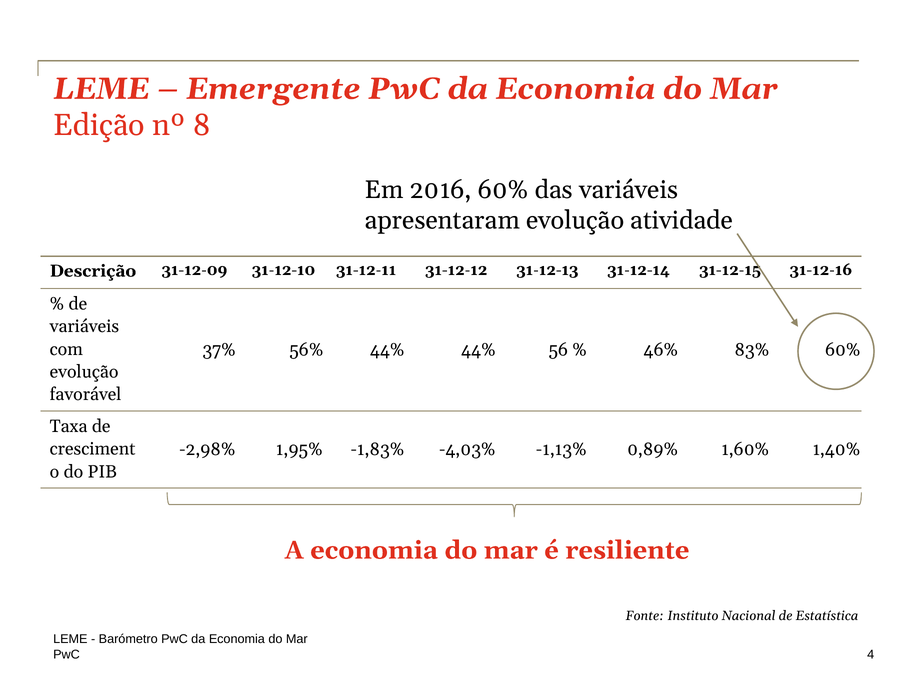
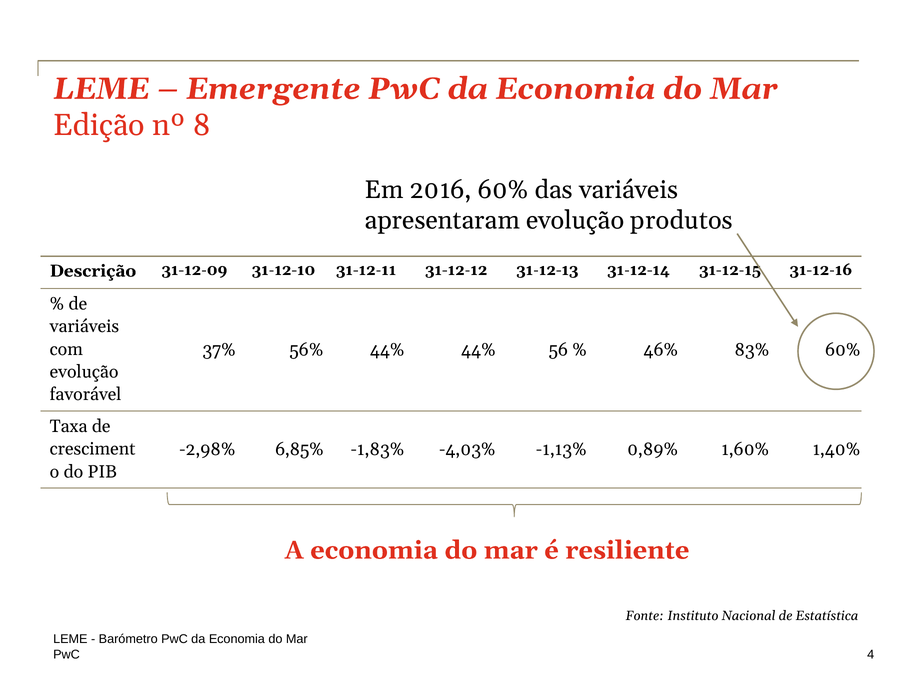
atividade: atividade -> produtos (682, 220)
1,95%: 1,95% -> 6,85% (299, 449)
